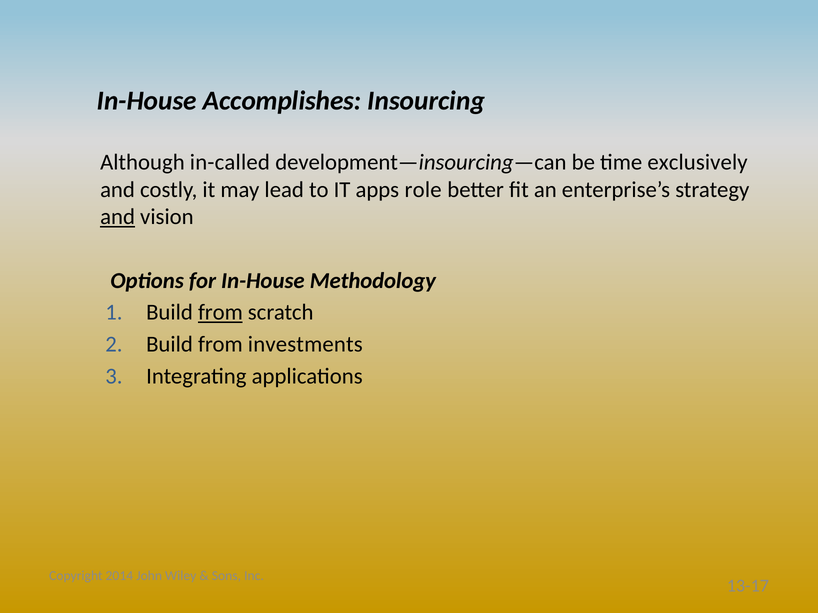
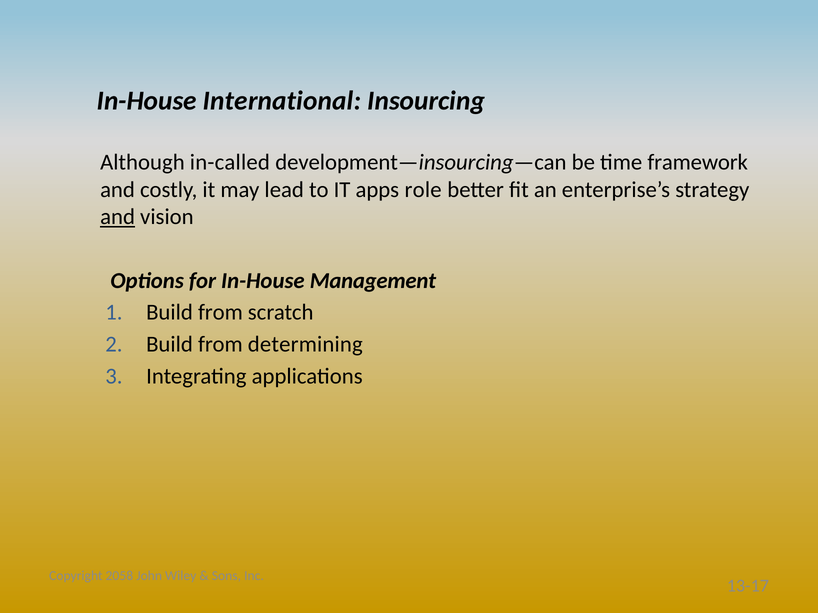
Accomplishes: Accomplishes -> International (282, 101)
exclusively: exclusively -> framework (698, 163)
Methodology: Methodology -> Management (373, 281)
from underline: present -> none (220, 313)
investments: investments -> determining (305, 345)
2014: 2014 -> 2058 (119, 576)
